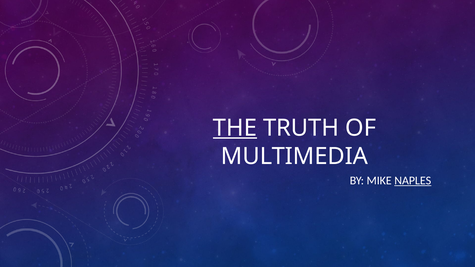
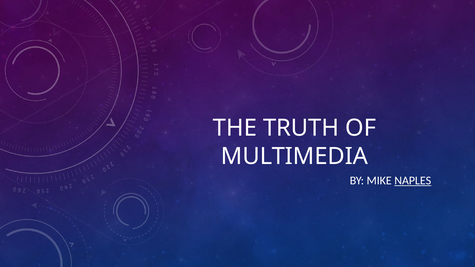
THE underline: present -> none (235, 128)
